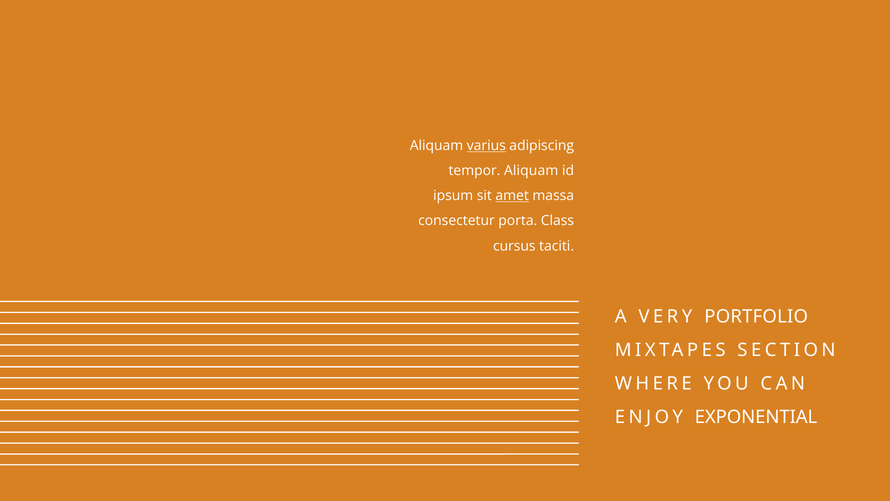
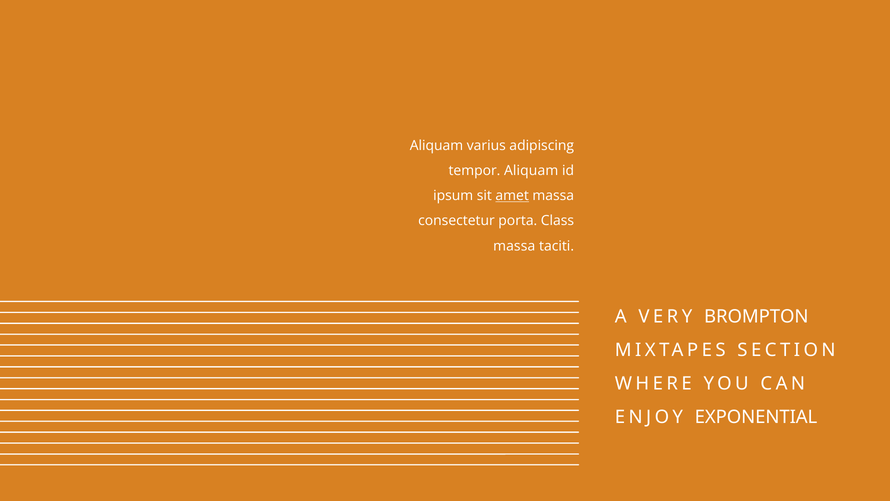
varius underline: present -> none (486, 146)
cursus: cursus -> massa (514, 246)
PORTFOLIO: PORTFOLIO -> BROMPTON (756, 317)
